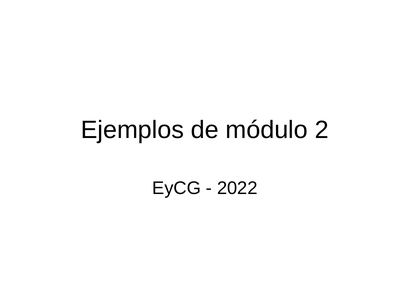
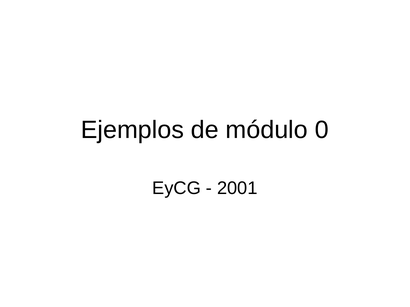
2: 2 -> 0 (322, 130)
2022: 2022 -> 2001 (237, 189)
